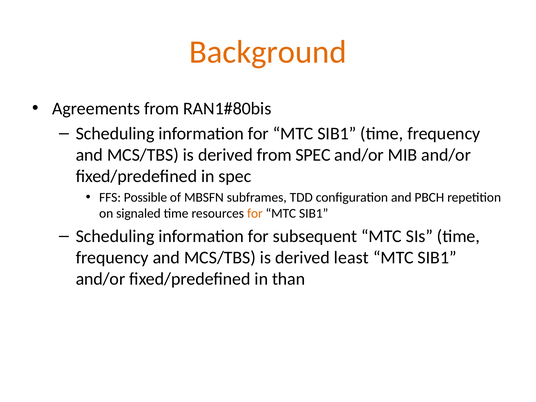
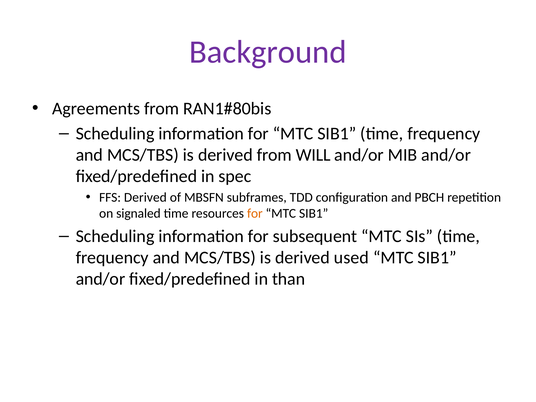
Background colour: orange -> purple (268, 52)
from SPEC: SPEC -> WILL (313, 155)
FFS Possible: Possible -> Derived (145, 197)
least: least -> used (351, 258)
